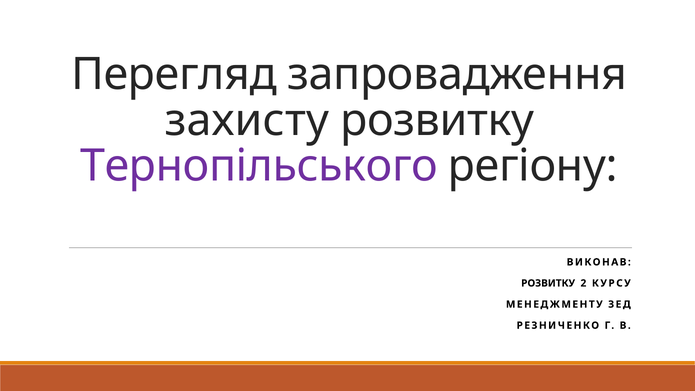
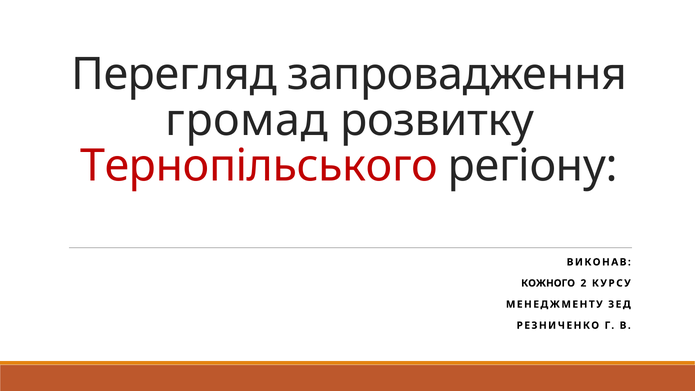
захисту: захисту -> громад (247, 120)
Тернопільського colour: purple -> red (259, 166)
РОЗВИТКУ: РОЗВИТКУ -> КОЖНОГО (548, 283)
